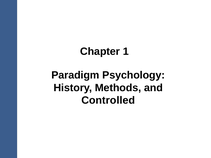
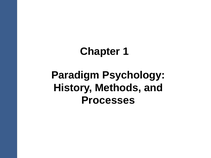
Controlled: Controlled -> Processes (108, 101)
